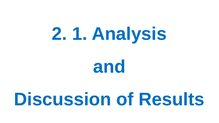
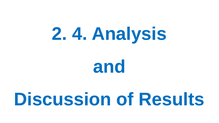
1: 1 -> 4 (80, 34)
